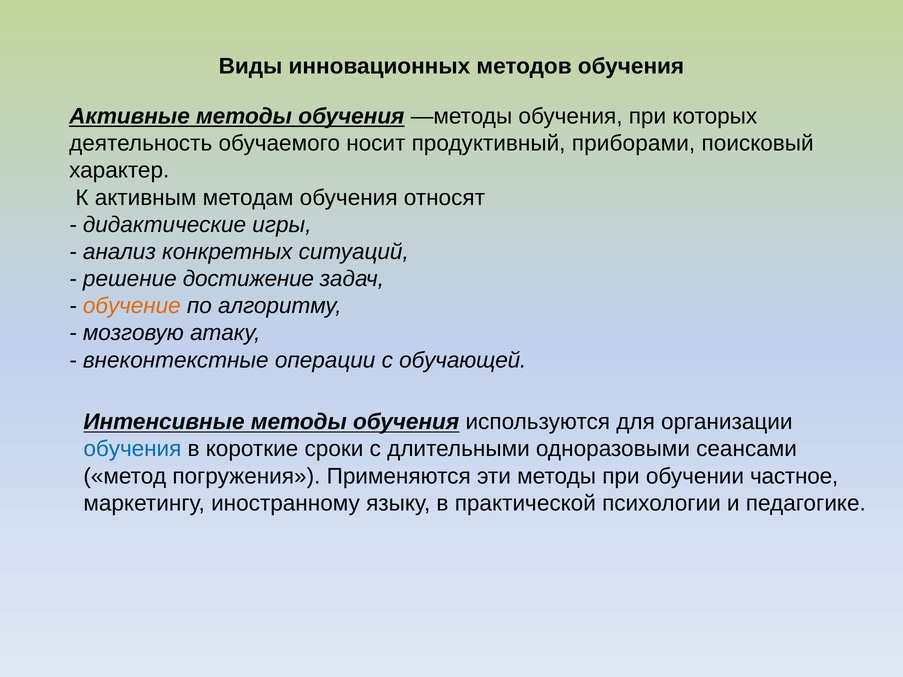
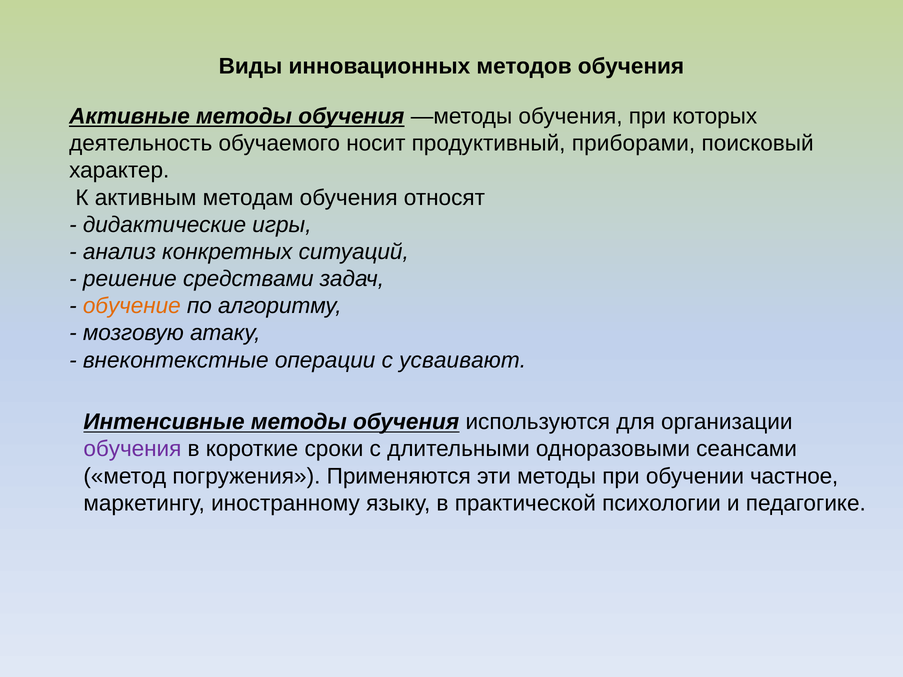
достижение: достижение -> средствами (248, 279)
обучающей: обучающей -> усваивают (463, 360)
обучения colour: blue -> purple (132, 449)
